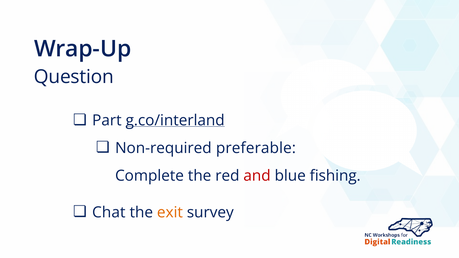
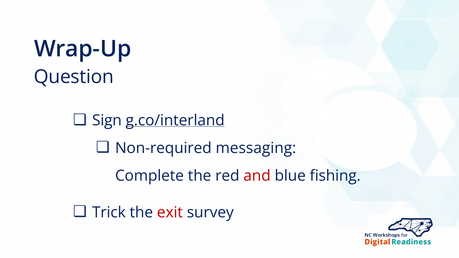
Part: Part -> Sign (107, 121)
preferable: preferable -> messaging (256, 148)
Chat: Chat -> Trick (109, 212)
exit colour: orange -> red (170, 212)
